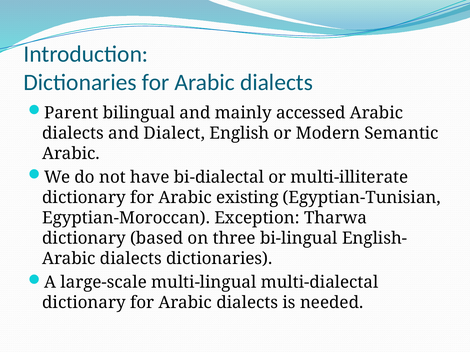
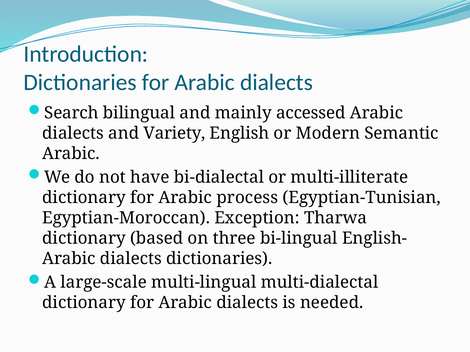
Parent: Parent -> Search (71, 113)
Dialect: Dialect -> Variety (174, 134)
existing: existing -> process (247, 198)
